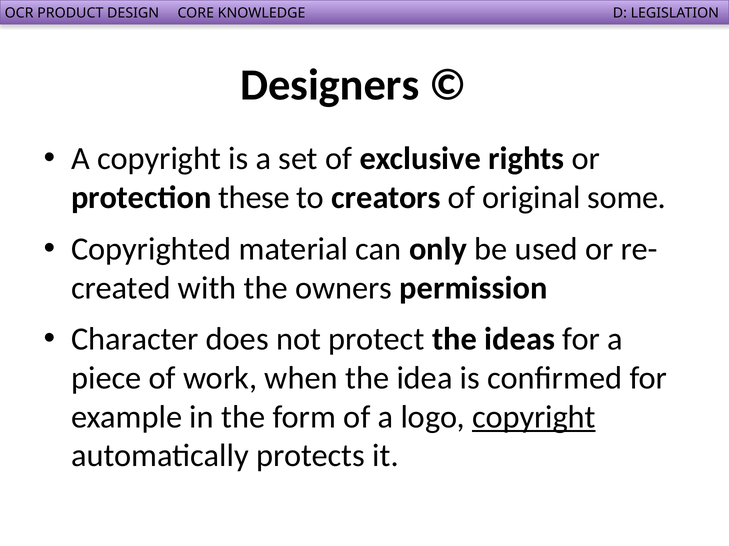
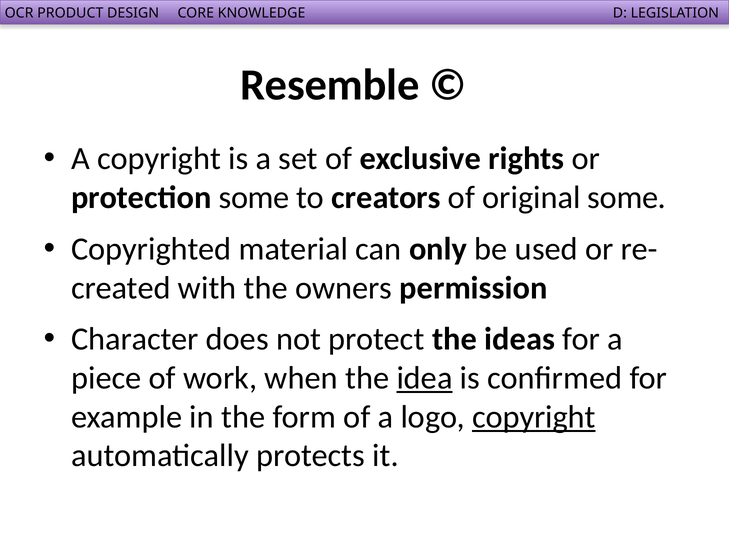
Designers: Designers -> Resemble (330, 85)
protection these: these -> some (254, 198)
idea underline: none -> present (425, 379)
